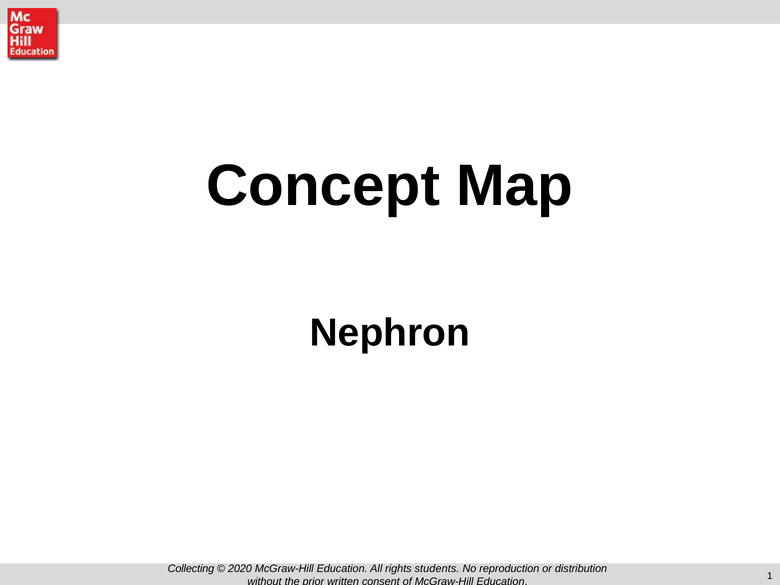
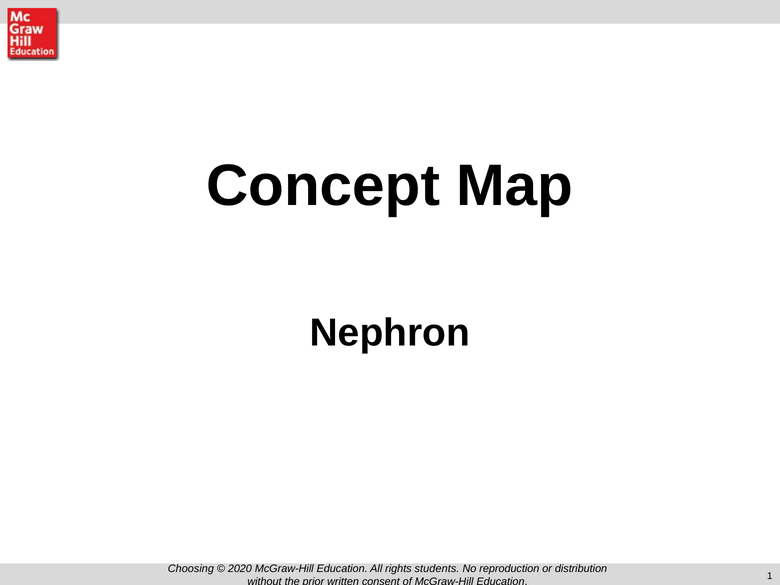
Collecting: Collecting -> Choosing (191, 568)
